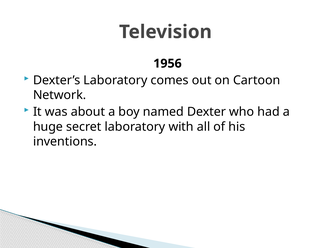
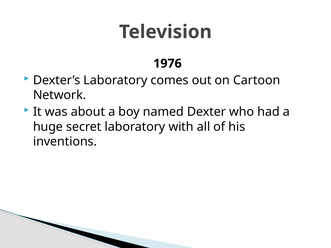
1956: 1956 -> 1976 (167, 64)
